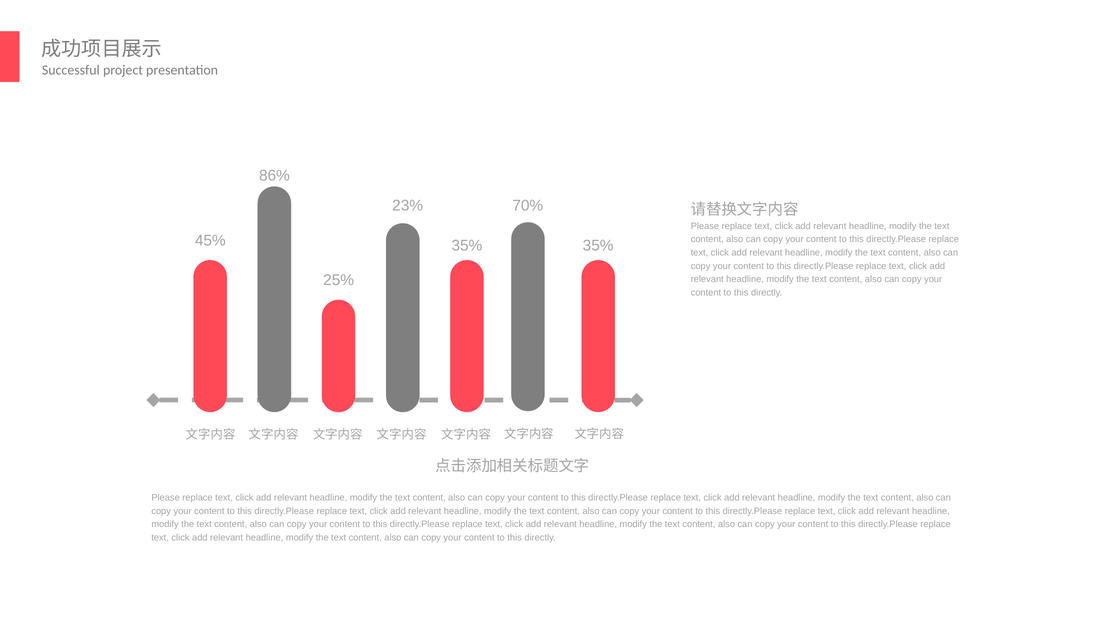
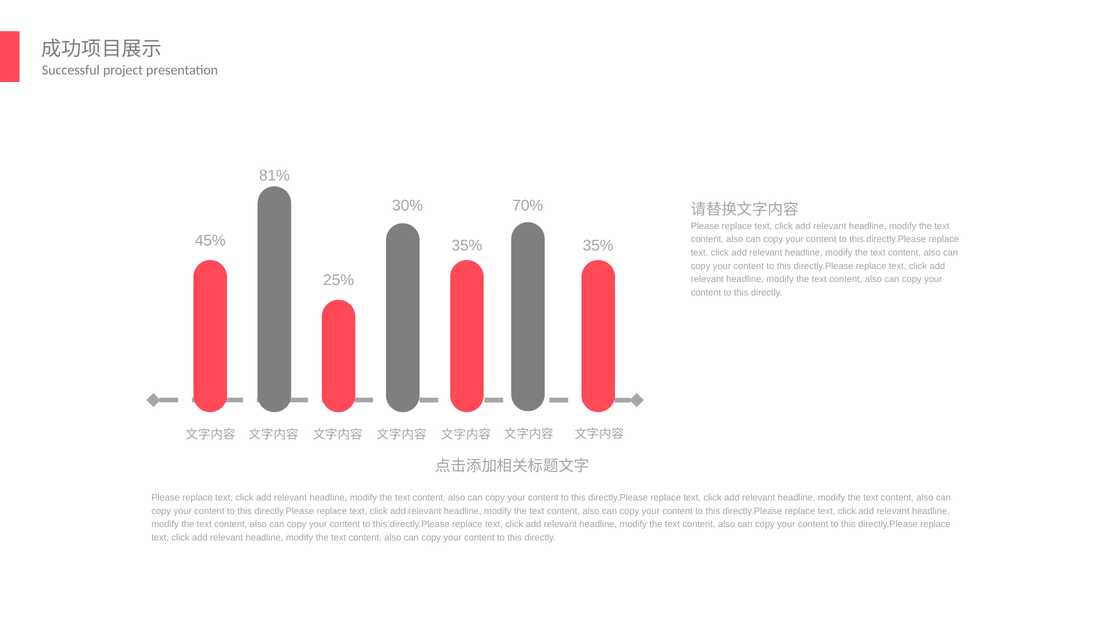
86%: 86% -> 81% (274, 176)
23%: 23% -> 30% (408, 206)
